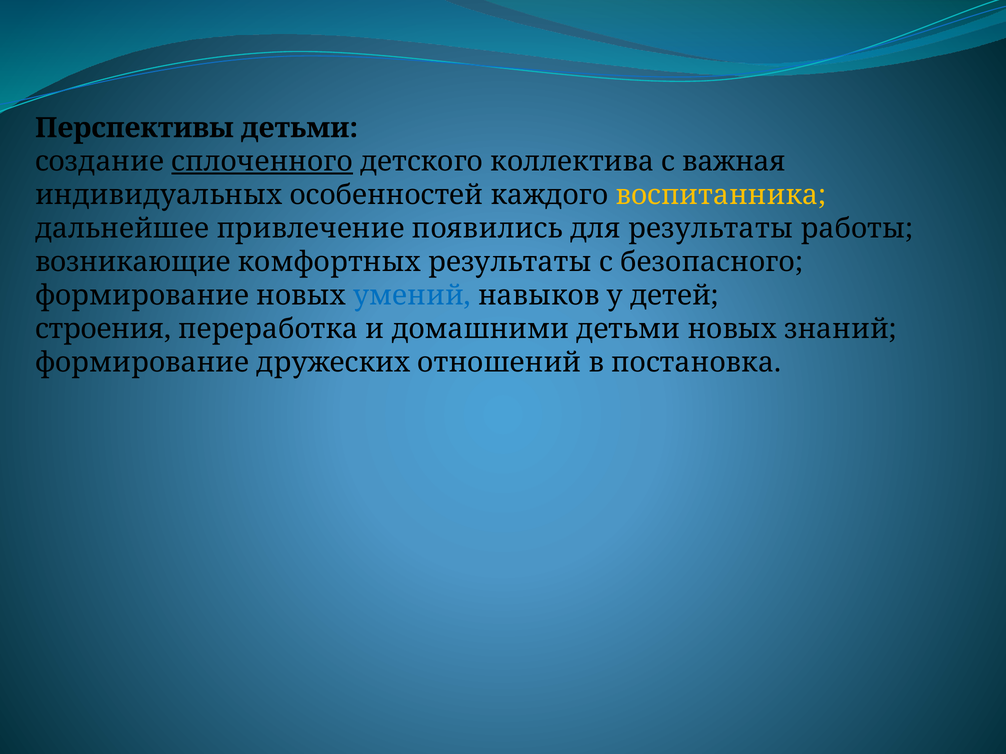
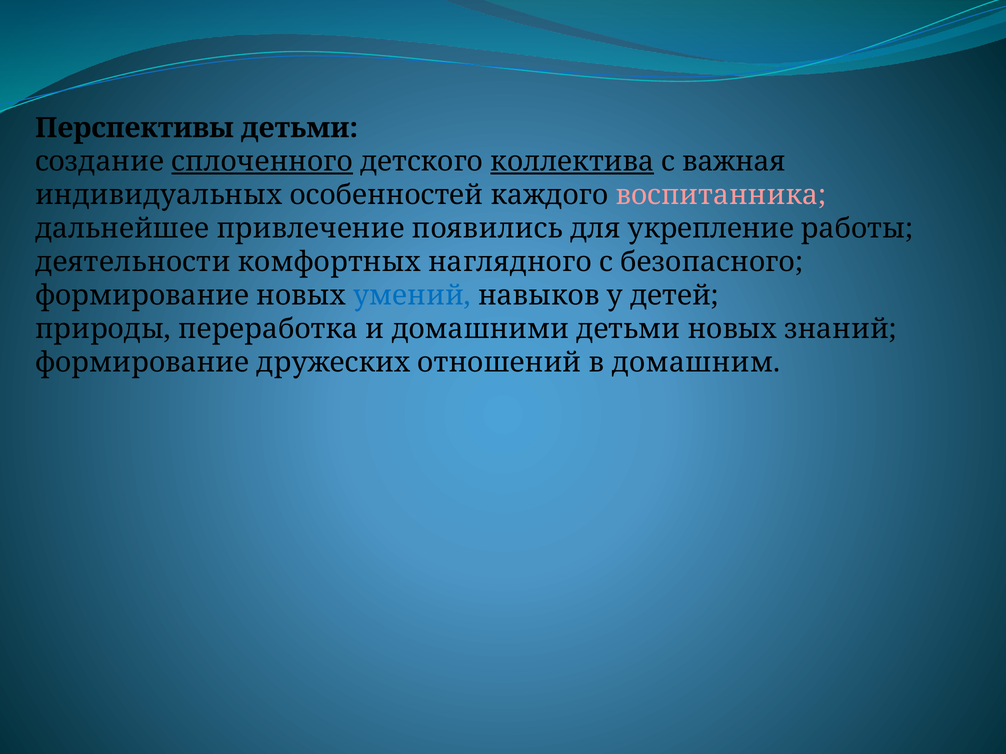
коллектива underline: none -> present (572, 162)
воспитанника colour: yellow -> pink (721, 195)
для результаты: результаты -> укрепление (711, 229)
возникающие: возникающие -> деятельности (133, 262)
комфортных результаты: результаты -> наглядного (510, 262)
строения: строения -> природы (103, 329)
постановка: постановка -> домашним (696, 363)
